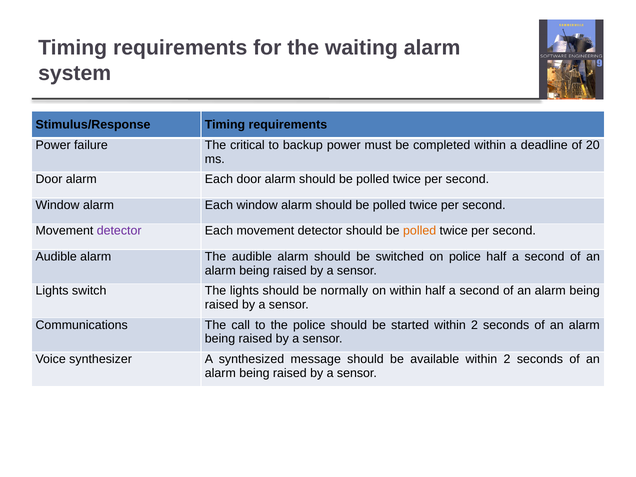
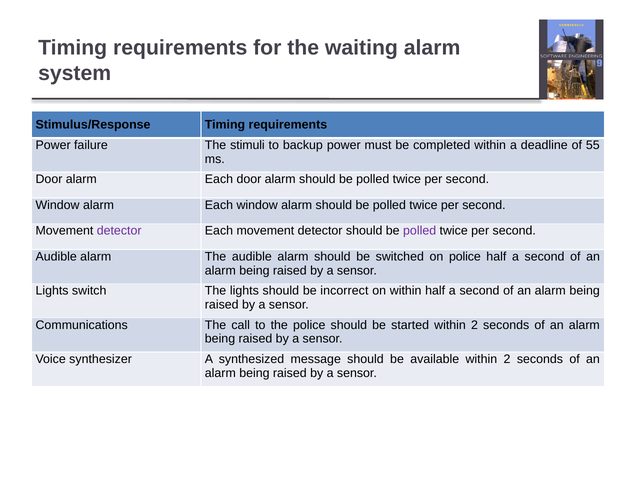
critical: critical -> stimuli (247, 145)
20: 20 -> 55 (593, 145)
polled colour: orange -> purple (420, 231)
normally: normally -> incorrect (344, 291)
